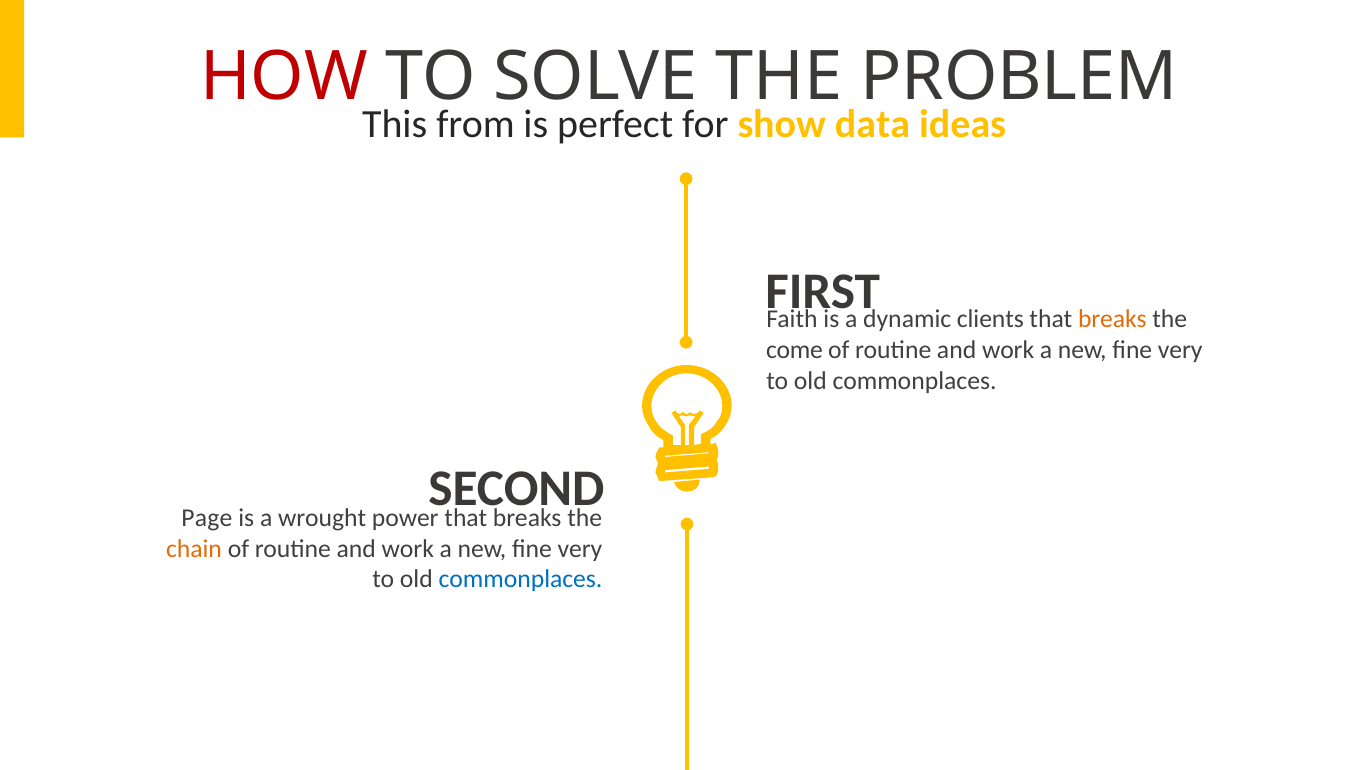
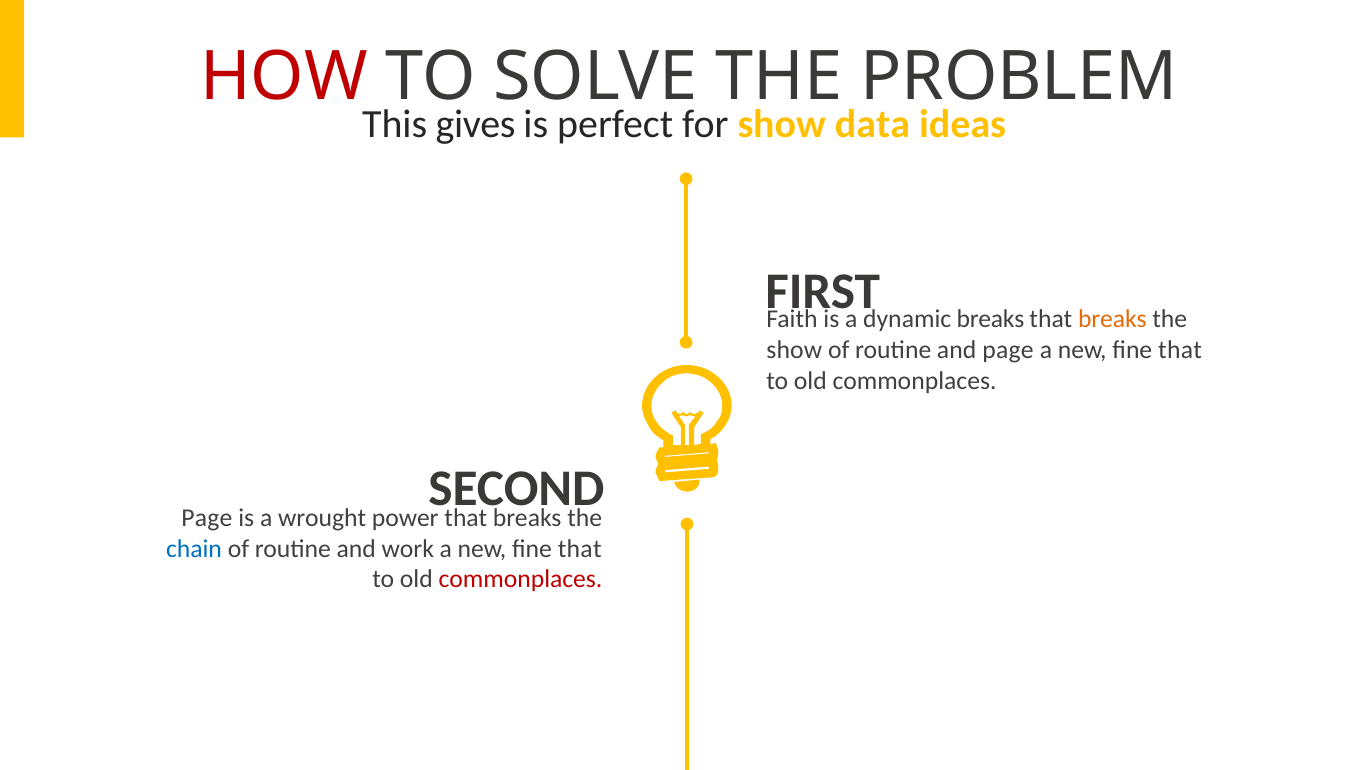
from: from -> gives (476, 124)
dynamic clients: clients -> breaks (990, 319)
come: come -> show (794, 350)
work: work -> page (1008, 350)
very: very -> that (1180, 350)
chain colour: orange -> blue (194, 549)
very: very -> that (580, 549)
commonplaces colour: blue -> red (521, 580)
